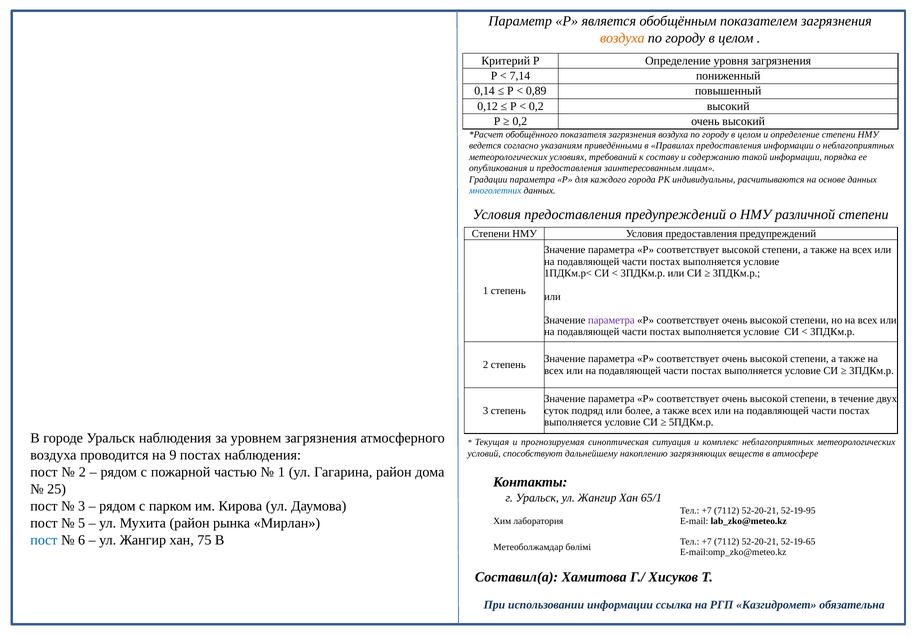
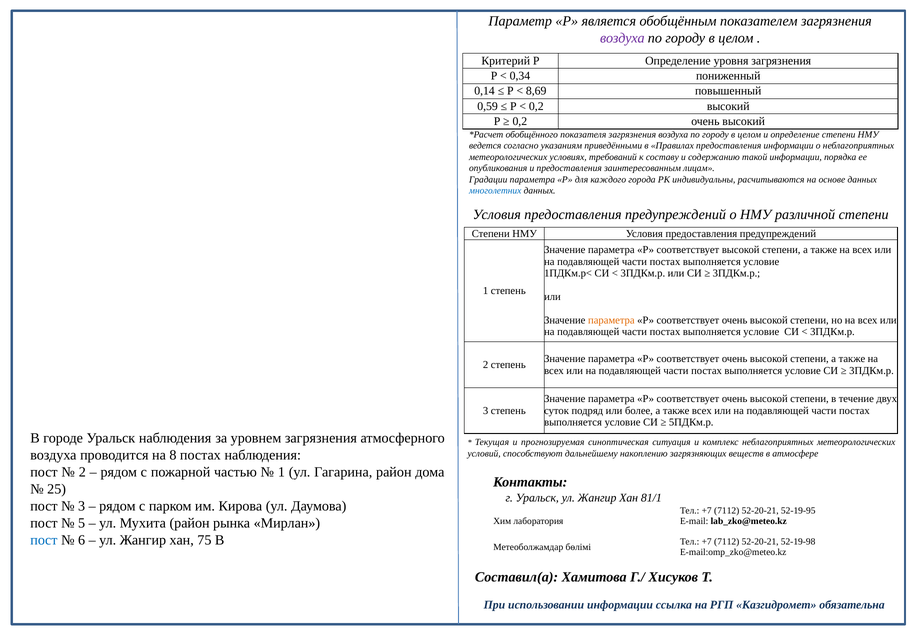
воздуха colour: orange -> purple (622, 38)
7,14: 7,14 -> 0,34 (520, 76)
0,89: 0,89 -> 8,69 (536, 91)
0,12: 0,12 -> 0,59 (488, 106)
параметра colour: purple -> orange (611, 320)
9: 9 -> 8 (173, 455)
65/1: 65/1 -> 81/1 (651, 498)
52-19-65: 52-19-65 -> 52-19-98 (798, 542)
